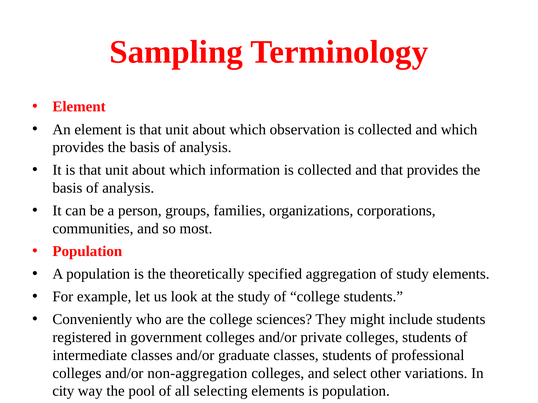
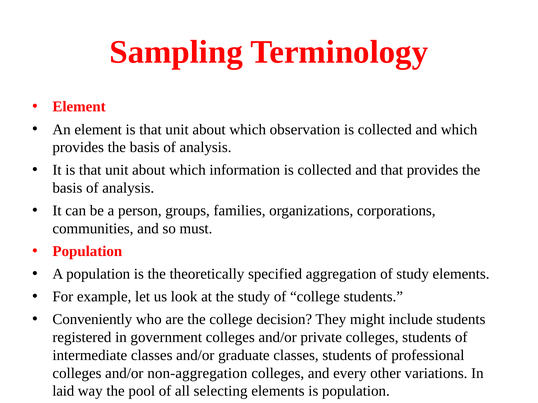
most: most -> must (196, 229)
sciences: sciences -> decision (284, 320)
select: select -> every (350, 374)
city: city -> laid (63, 392)
